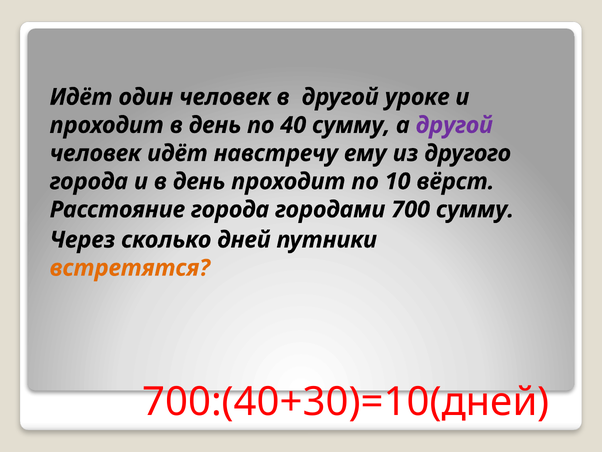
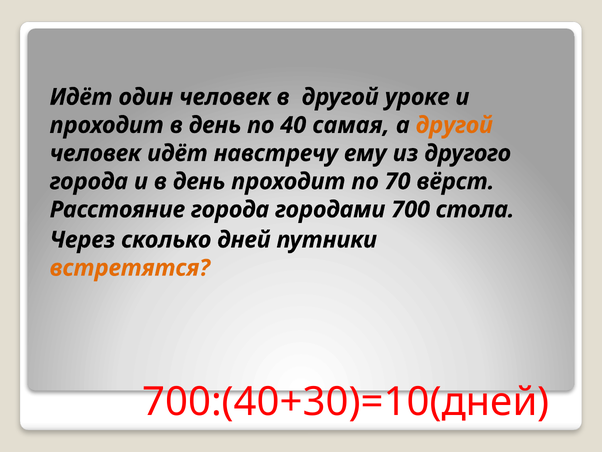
40 сумму: сумму -> самая (351, 125)
другой colour: purple -> orange (454, 125)
10: 10 -> 70 (398, 181)
700 сумму: сумму -> стола (475, 209)
